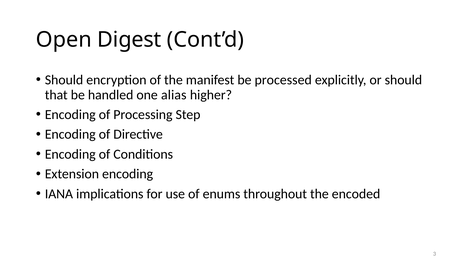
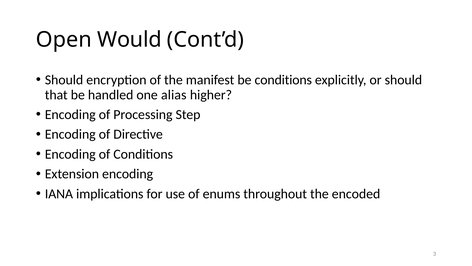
Digest: Digest -> Would (129, 40)
be processed: processed -> conditions (283, 80)
